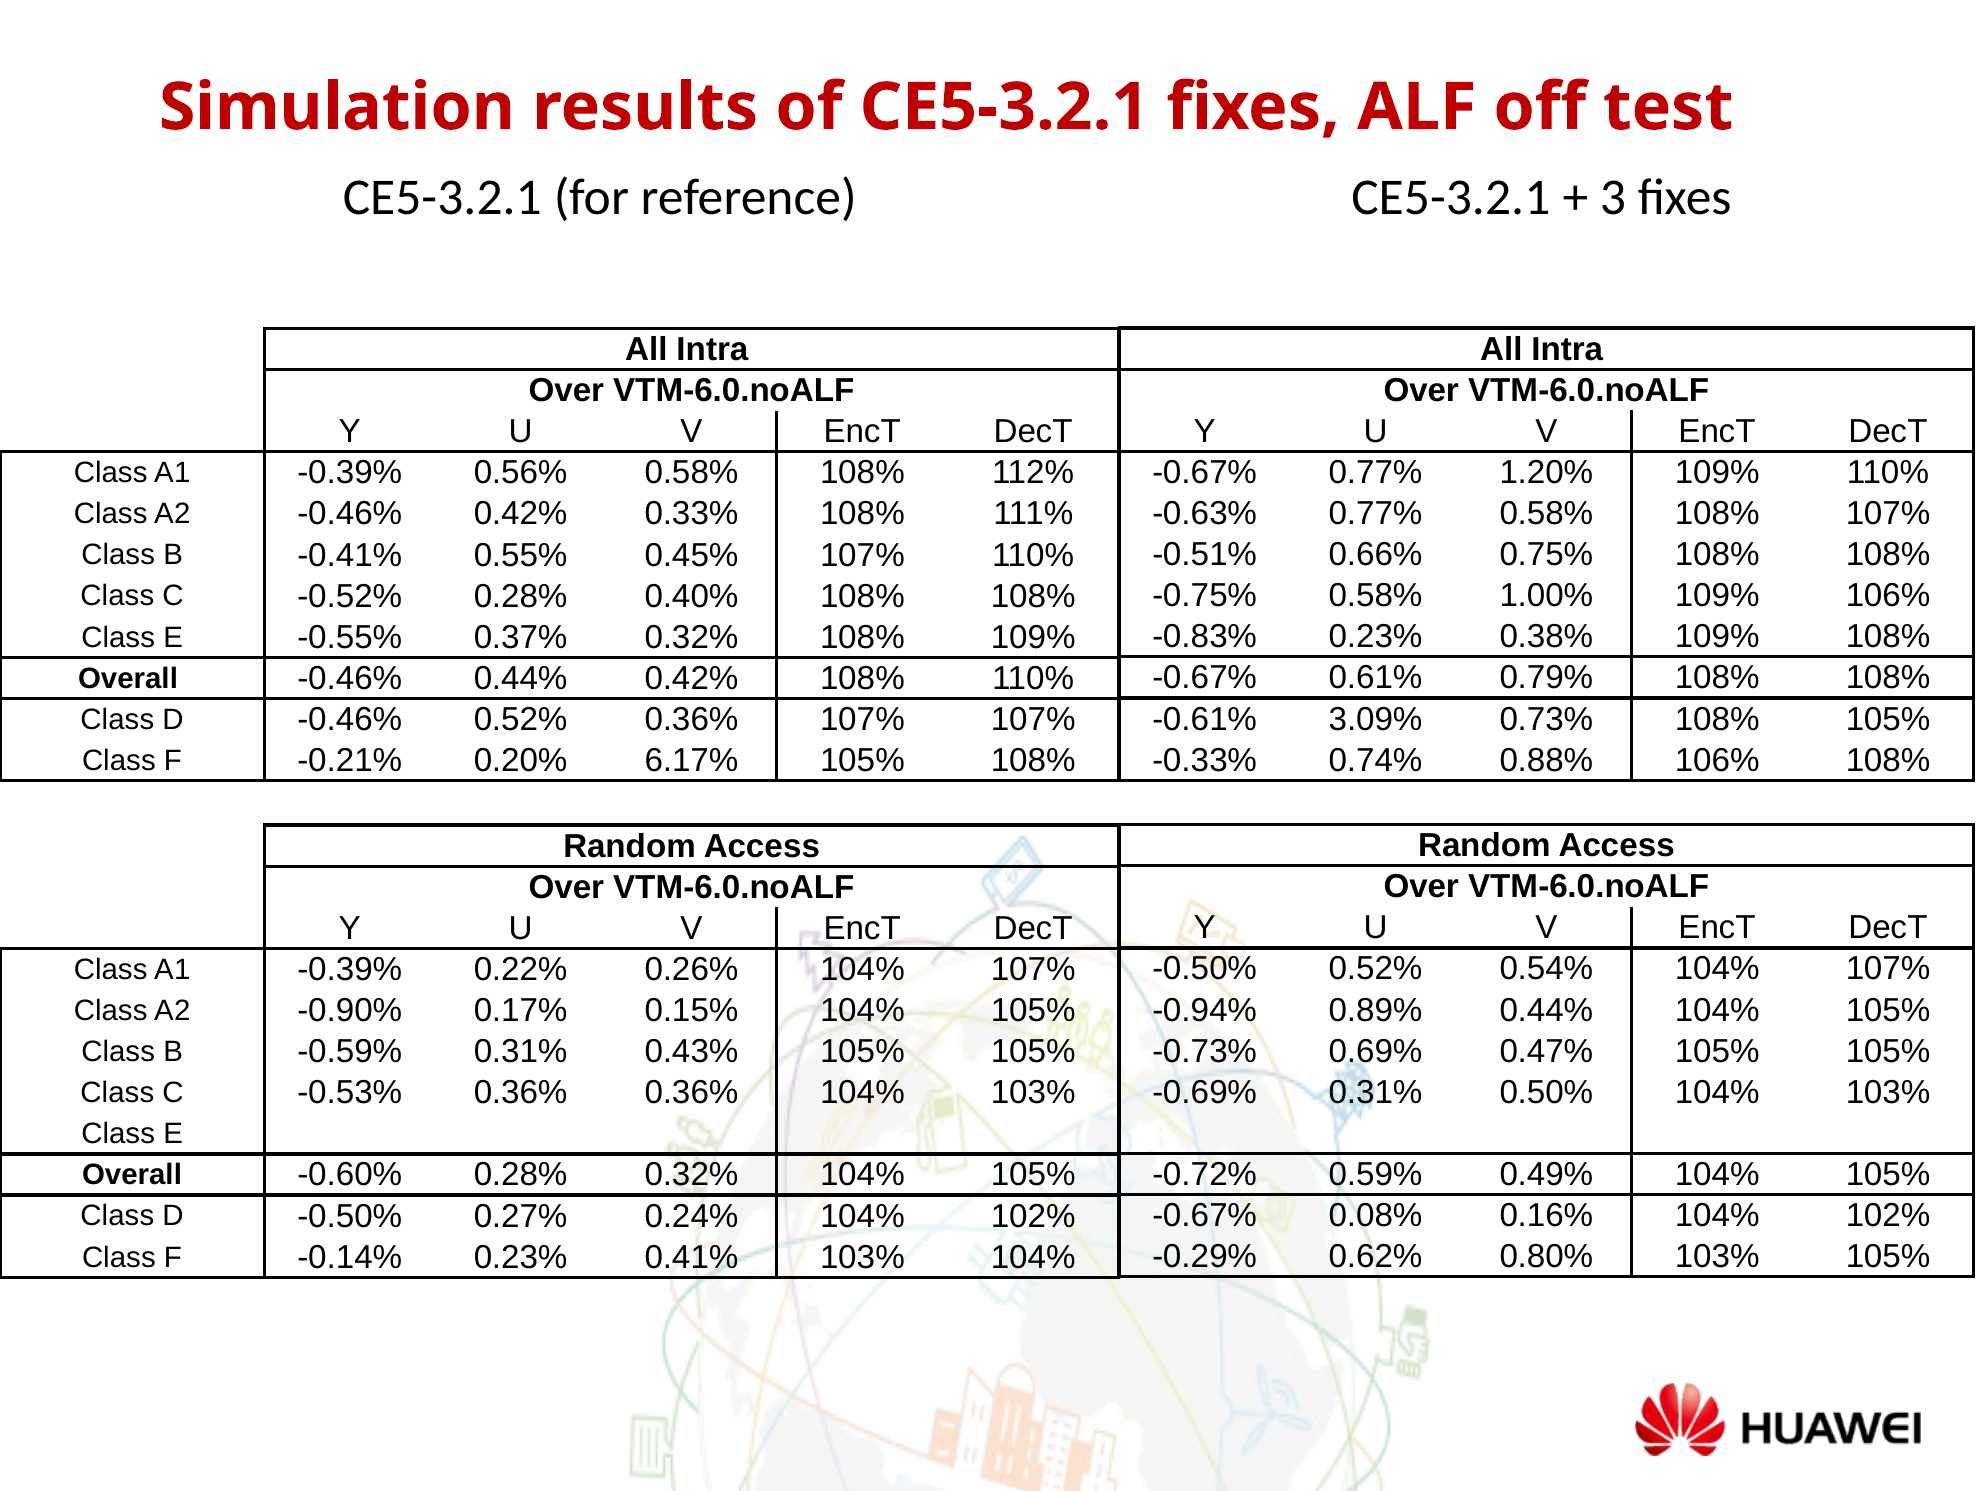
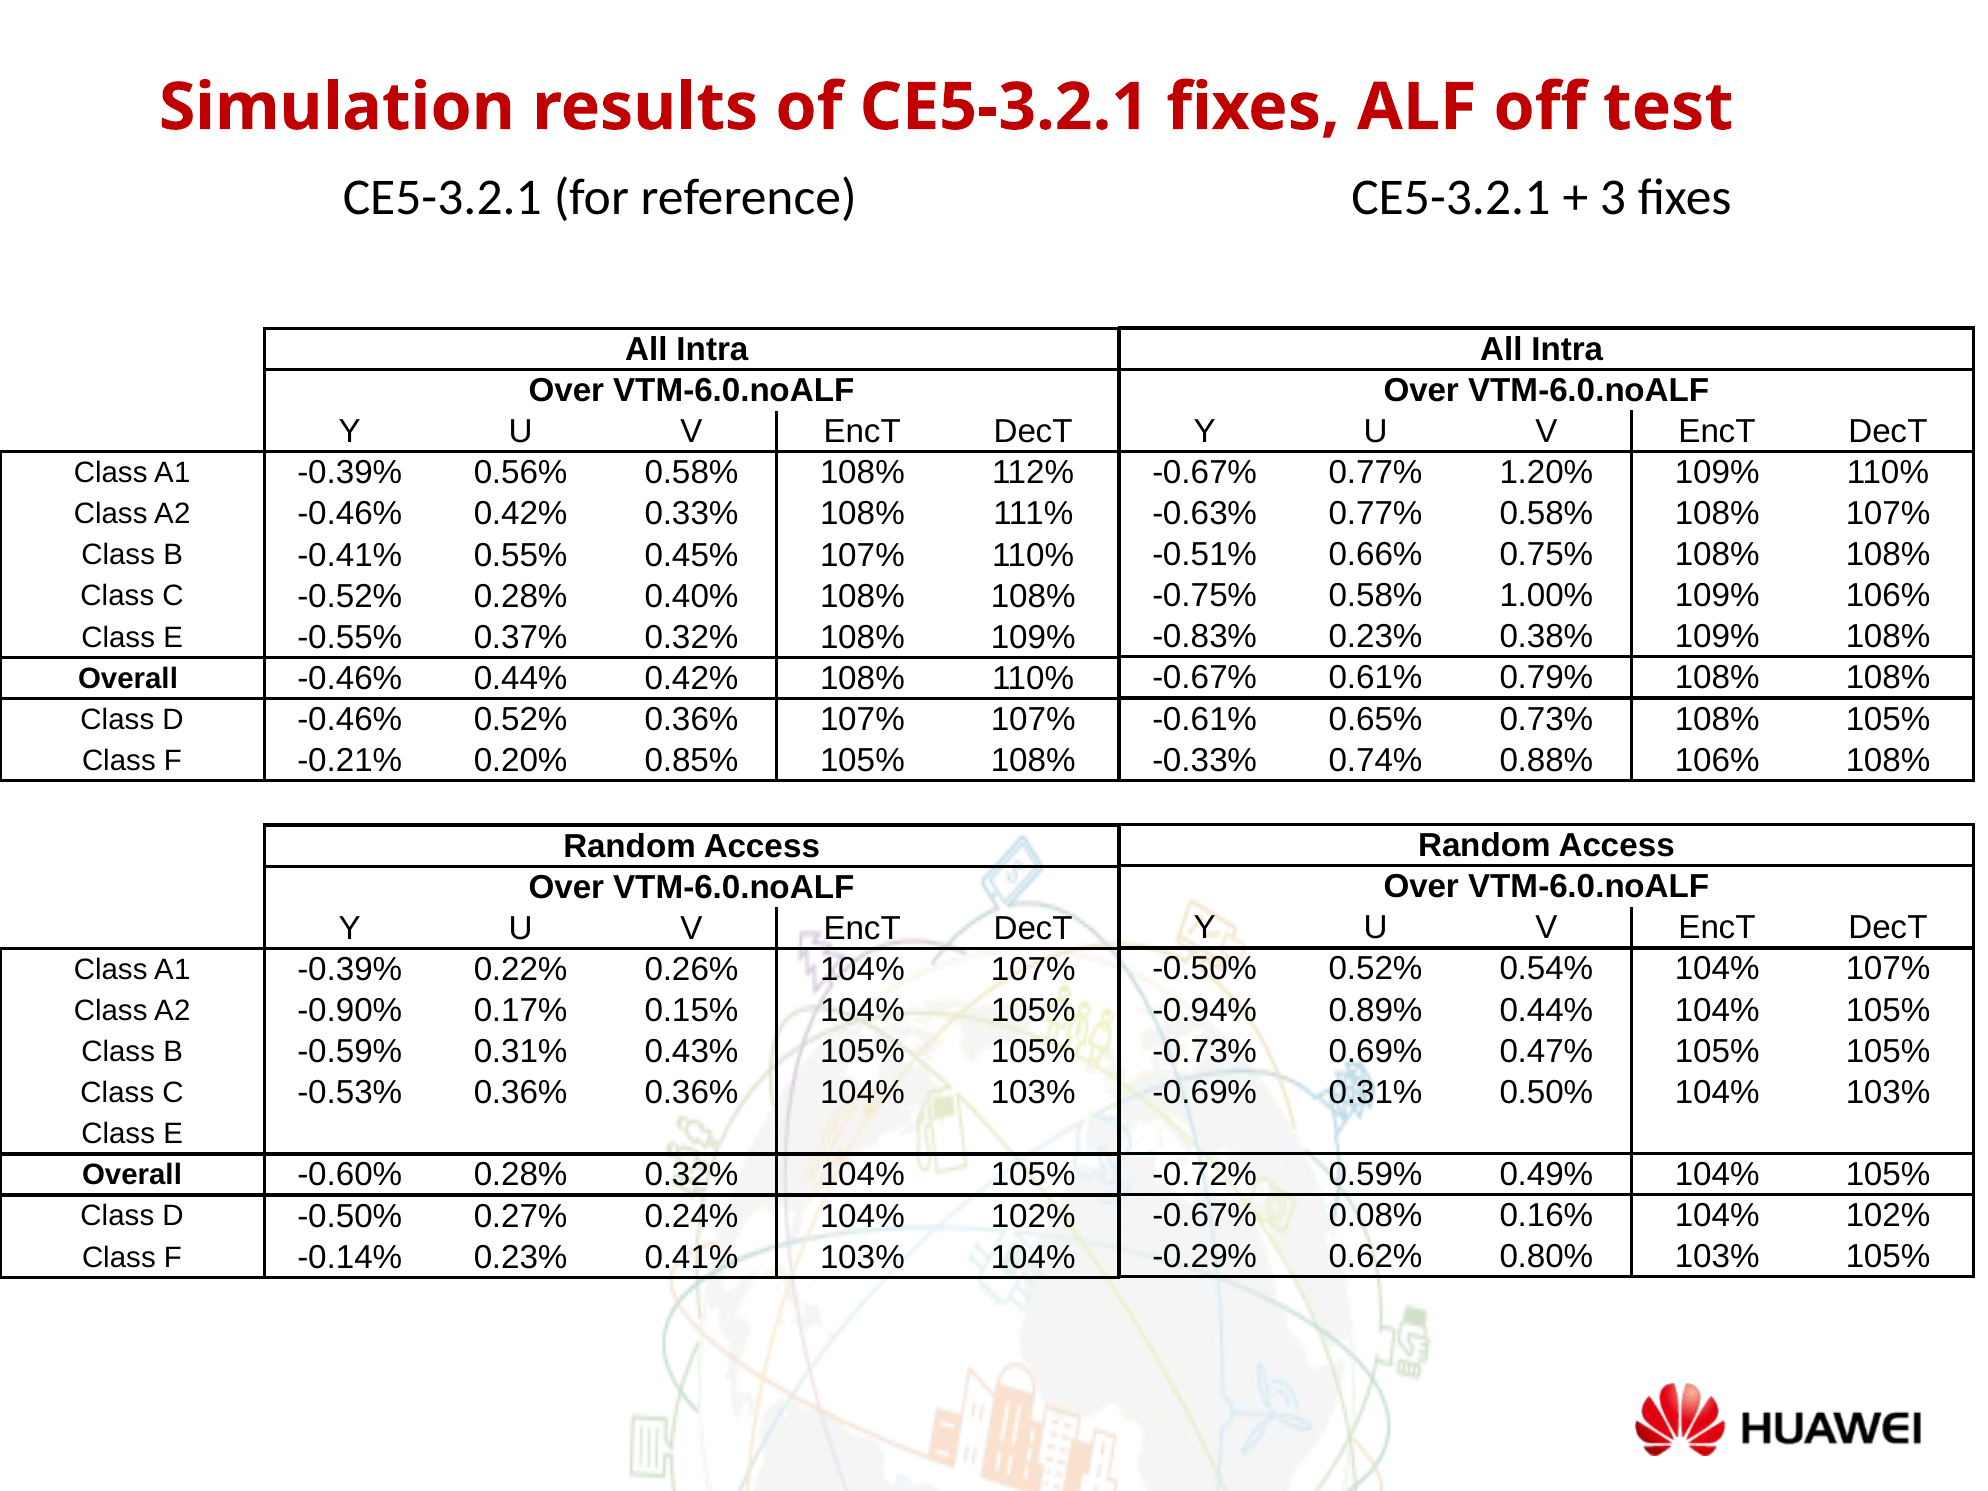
3.09%: 3.09% -> 0.65% (1376, 719)
6.17%: 6.17% -> 0.85% (691, 761)
